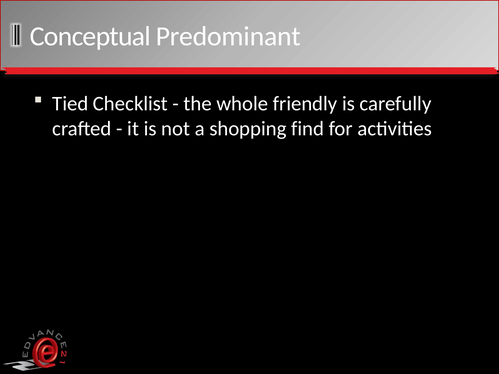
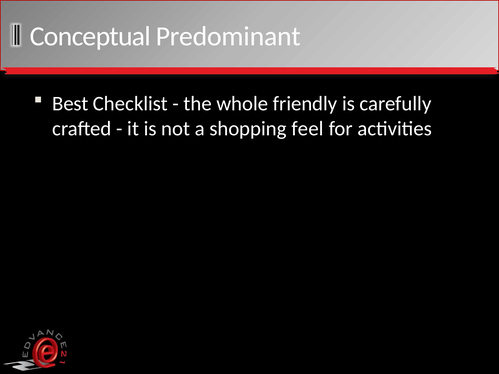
Tied: Tied -> Best (70, 104)
find: find -> feel (308, 129)
